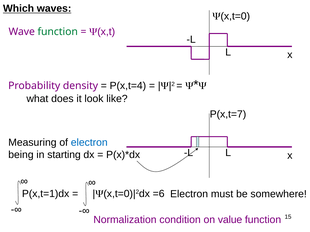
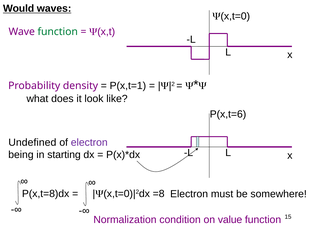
Which: Which -> Would (19, 8)
P(x,t=4: P(x,t=4 -> P(x,t=1 (128, 86)
P(x,t=7: P(x,t=7 -> P(x,t=6 (228, 114)
Measuring: Measuring -> Undefined (32, 143)
electron colour: blue -> purple (89, 143)
P(x,t=1)dx: P(x,t=1)dx -> P(x,t=8)dx (46, 194)
=6: =6 -> =8 (159, 194)
